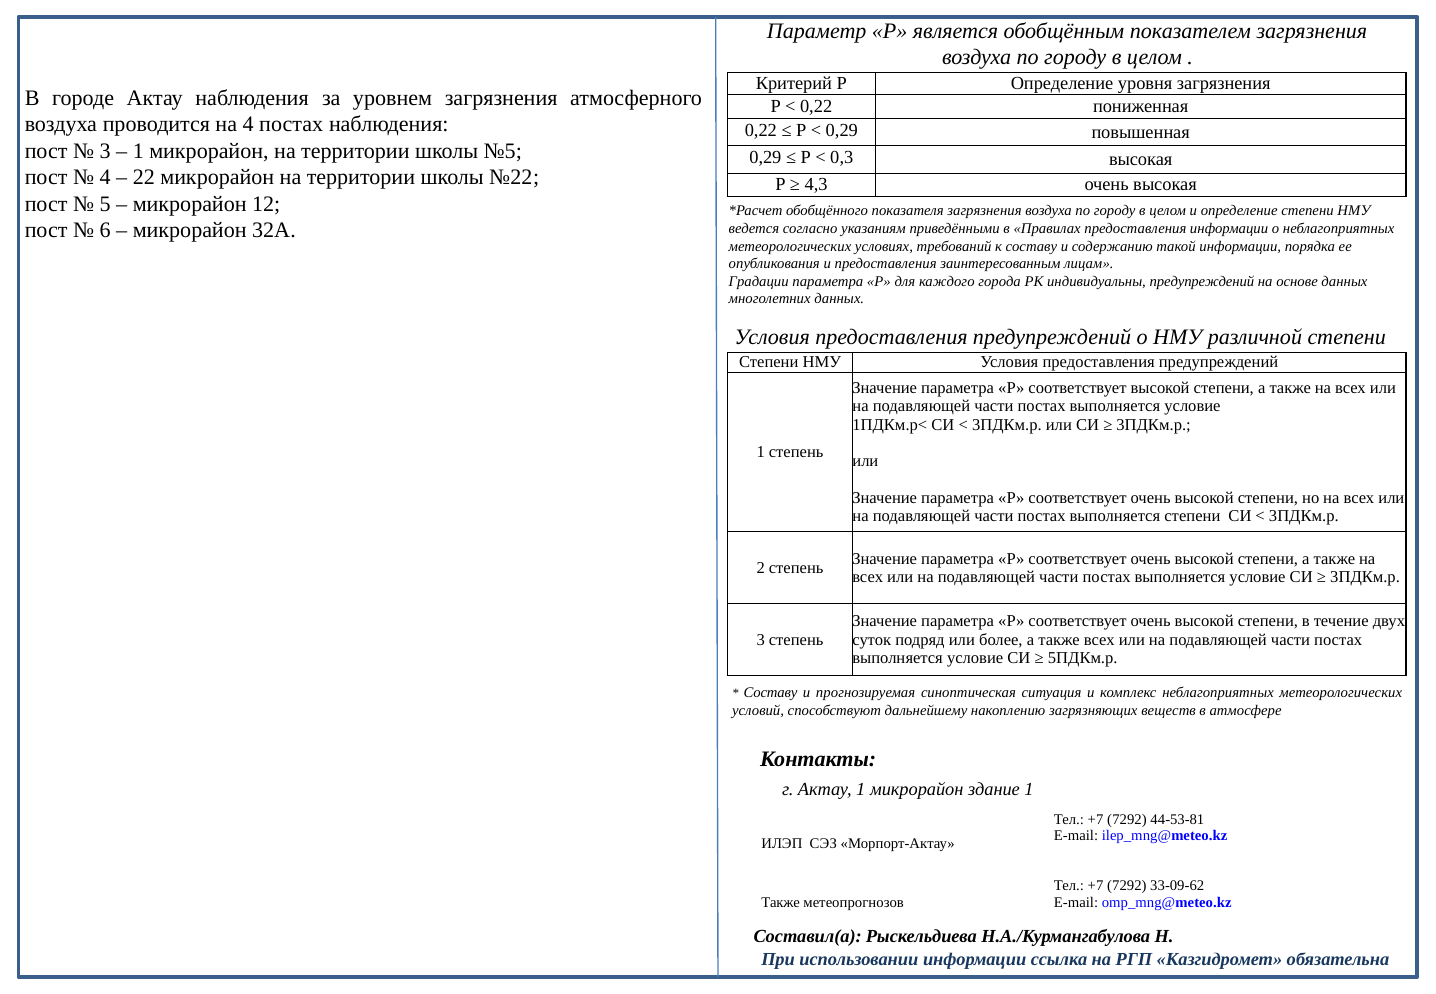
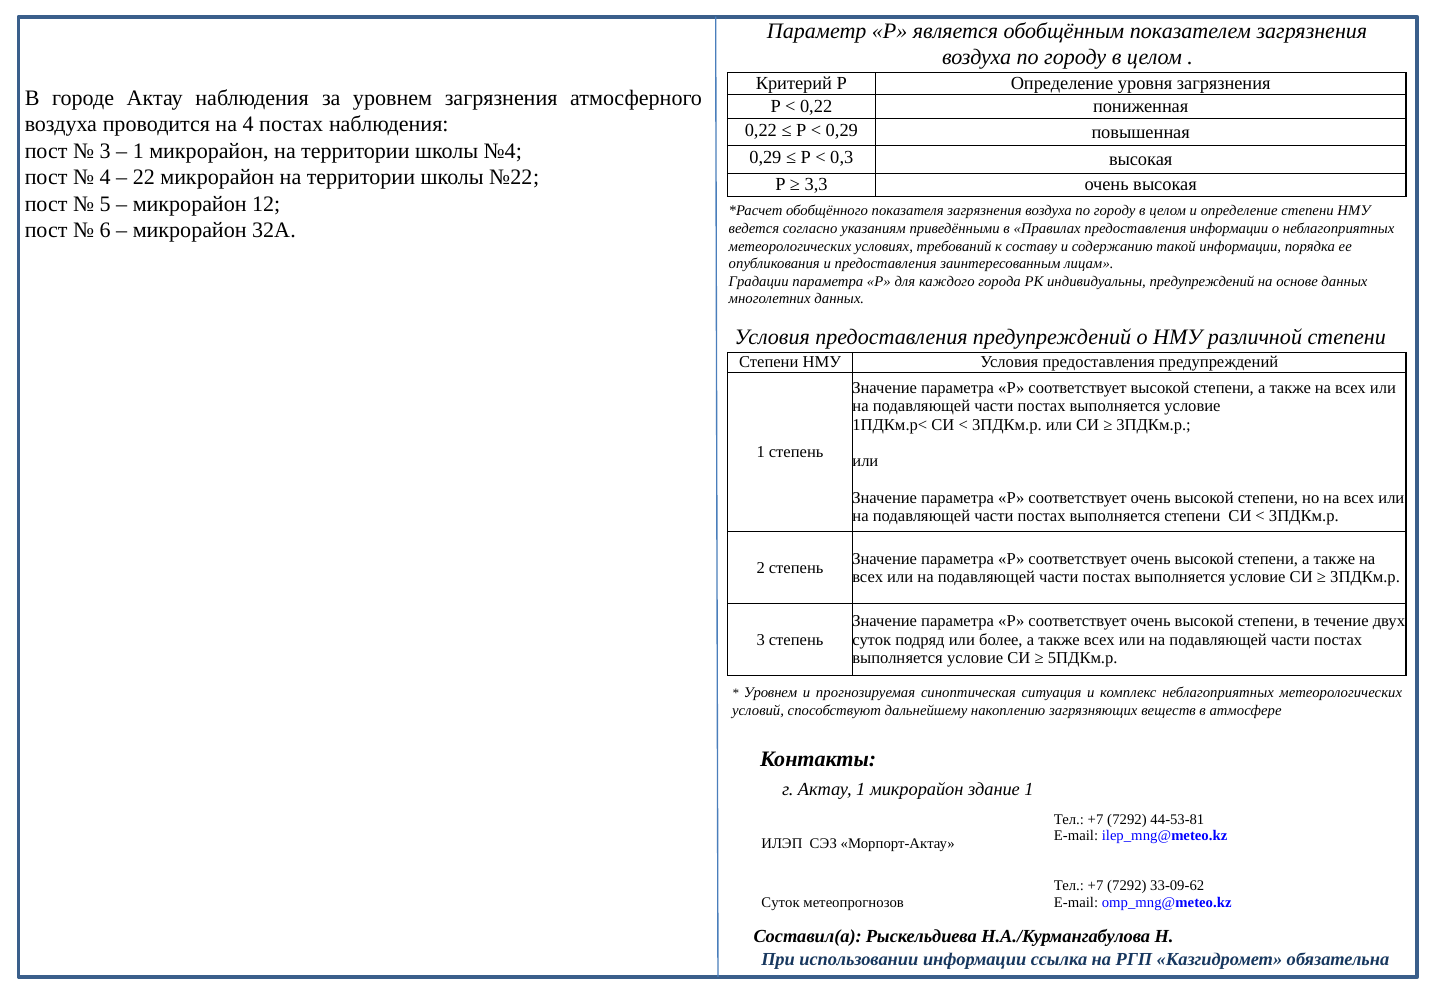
№5: №5 -> №4 (503, 151)
4,3: 4,3 -> 3,3 (816, 185)
Составу: Составу -> Уровнем (770, 693)
Также: Также -> Суток (781, 902)
